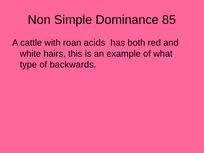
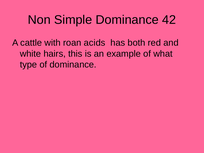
85: 85 -> 42 (169, 20)
of backwards: backwards -> dominance (73, 65)
